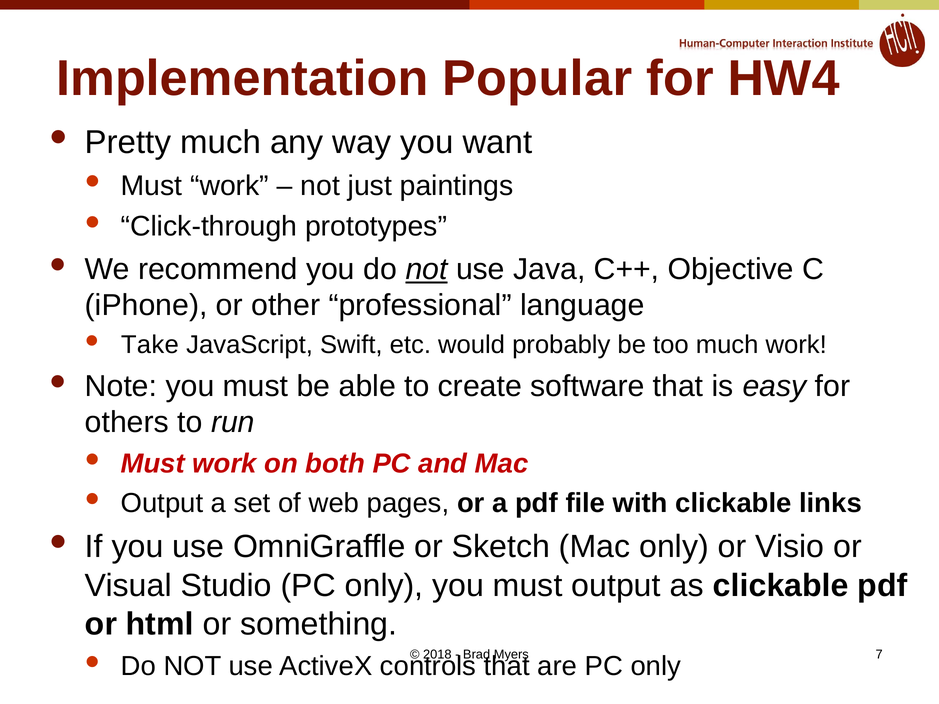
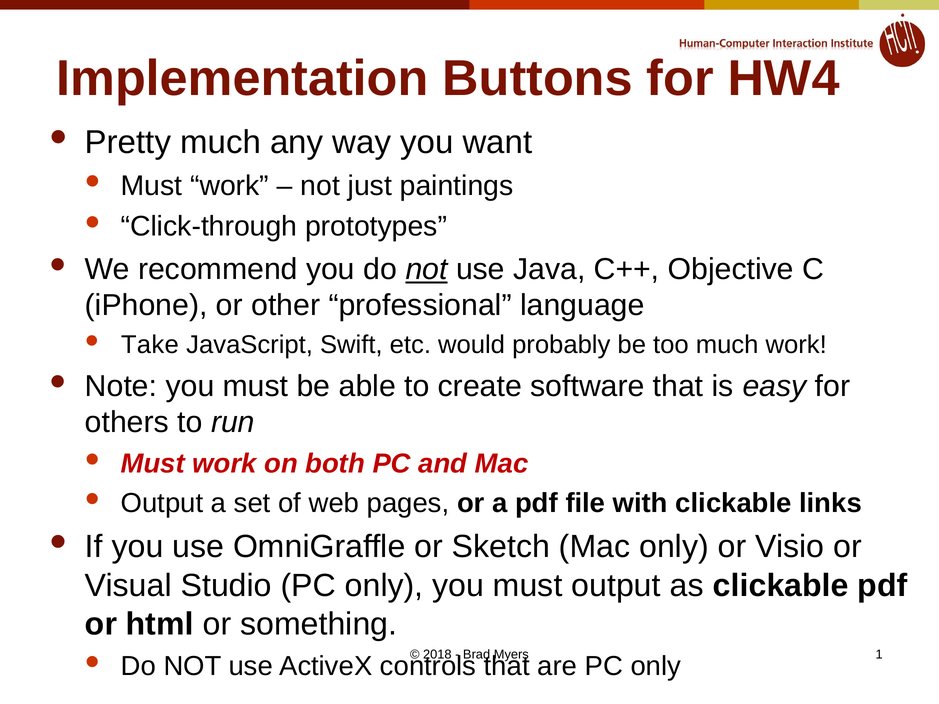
Popular: Popular -> Buttons (537, 79)
7: 7 -> 1 (879, 655)
